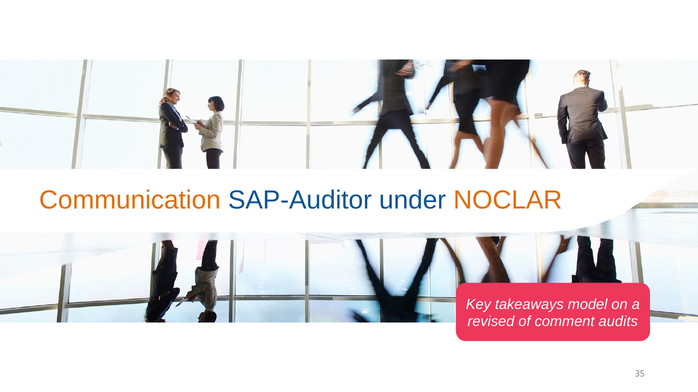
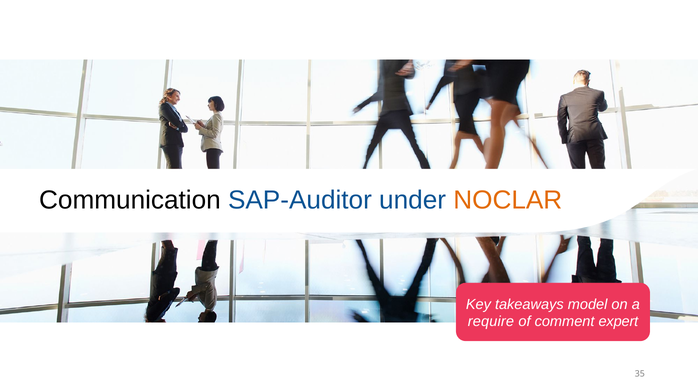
Communication colour: orange -> black (130, 200)
revised: revised -> require (491, 322)
audits: audits -> expert (618, 322)
